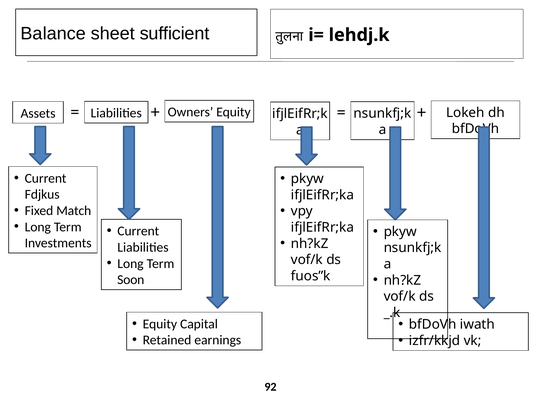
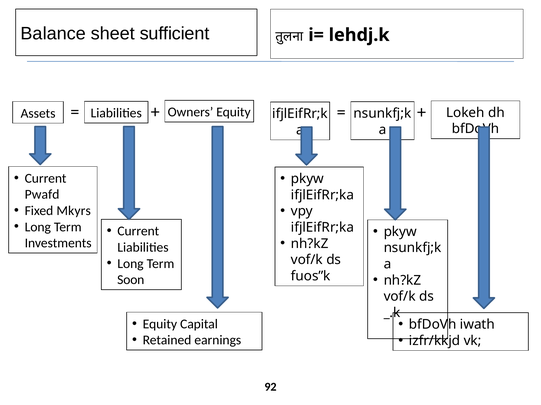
Fdjkus: Fdjkus -> Pwafd (42, 195)
Match: Match -> Mkyrs (74, 211)
